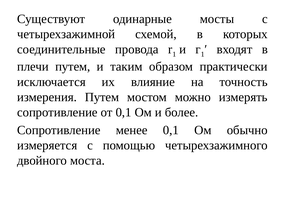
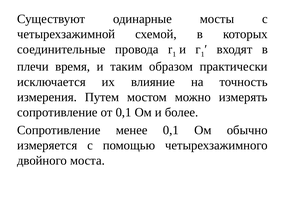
плечи путем: путем -> время (73, 67)
